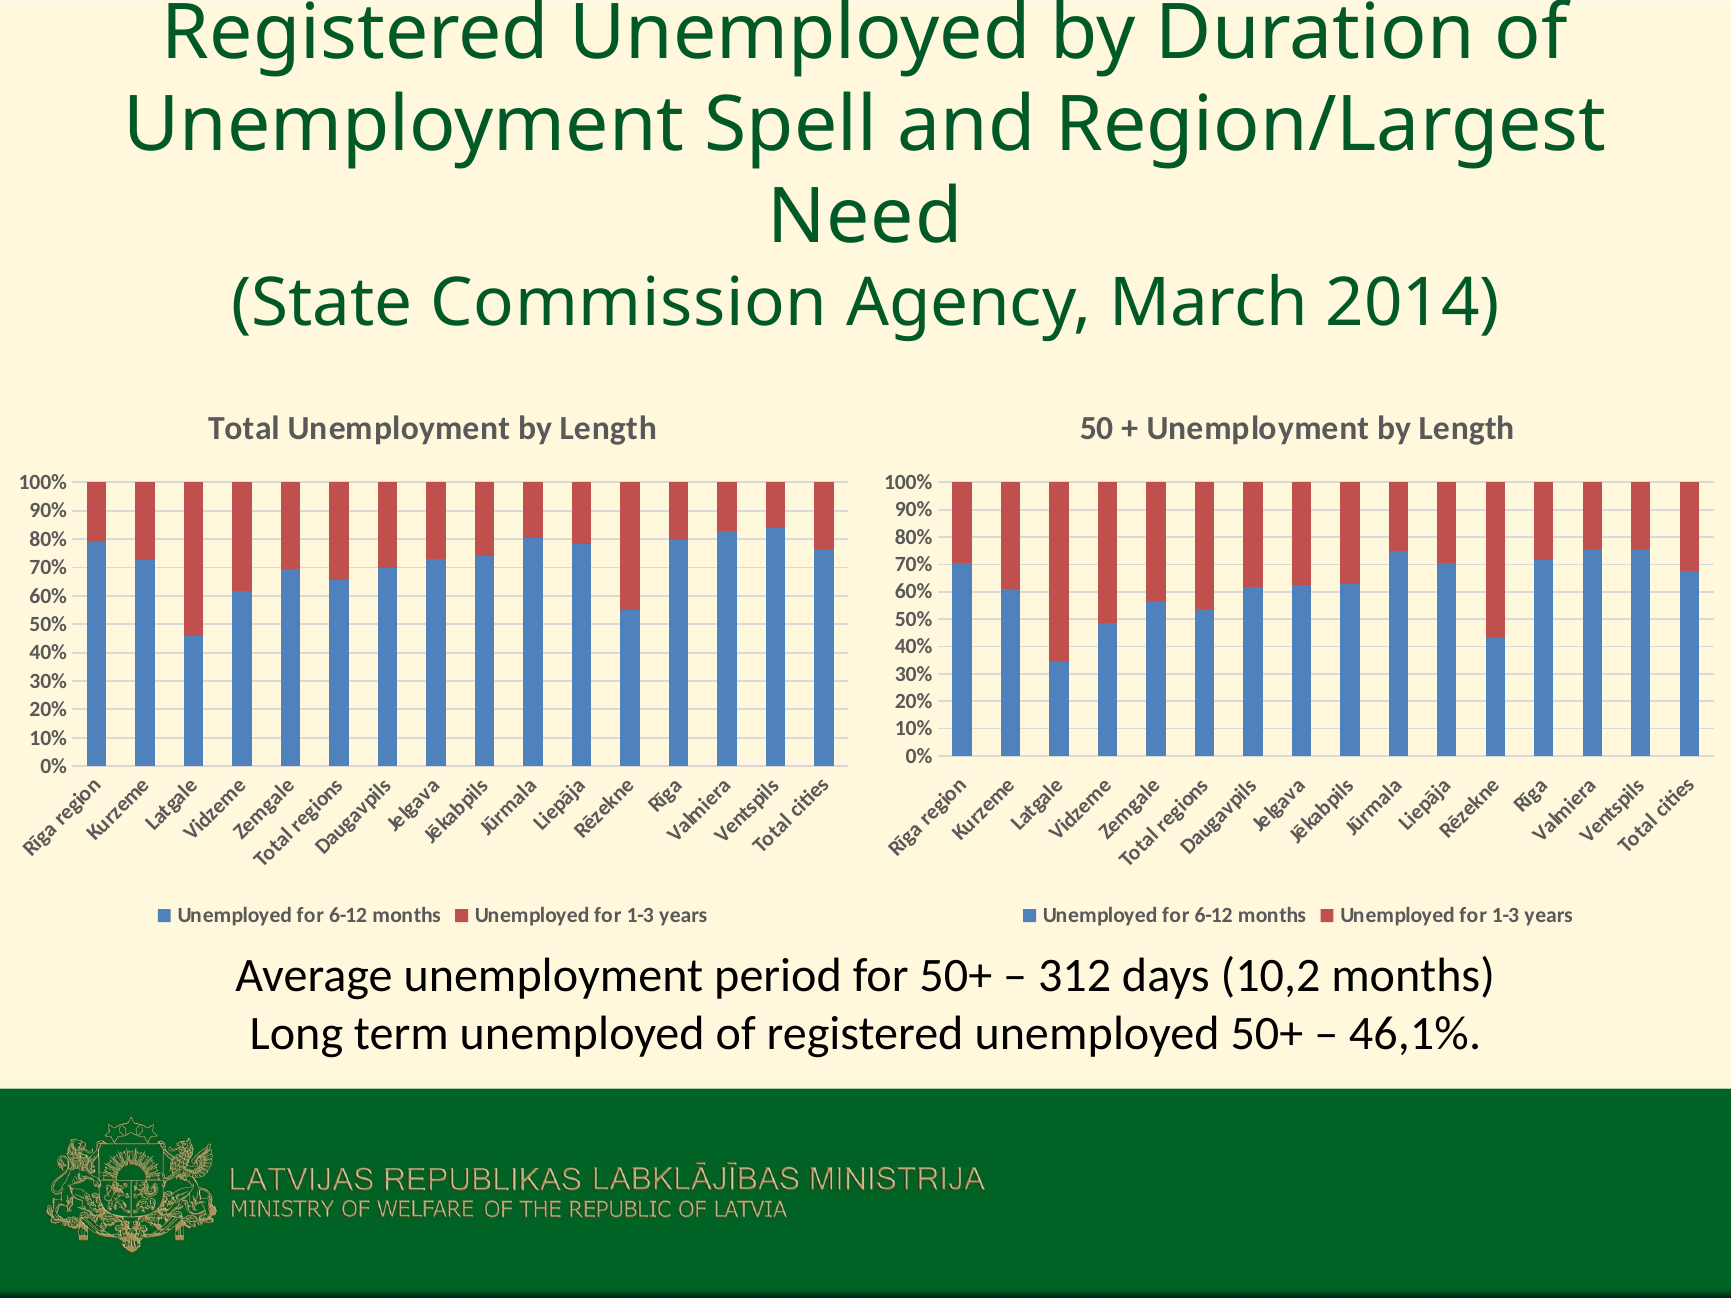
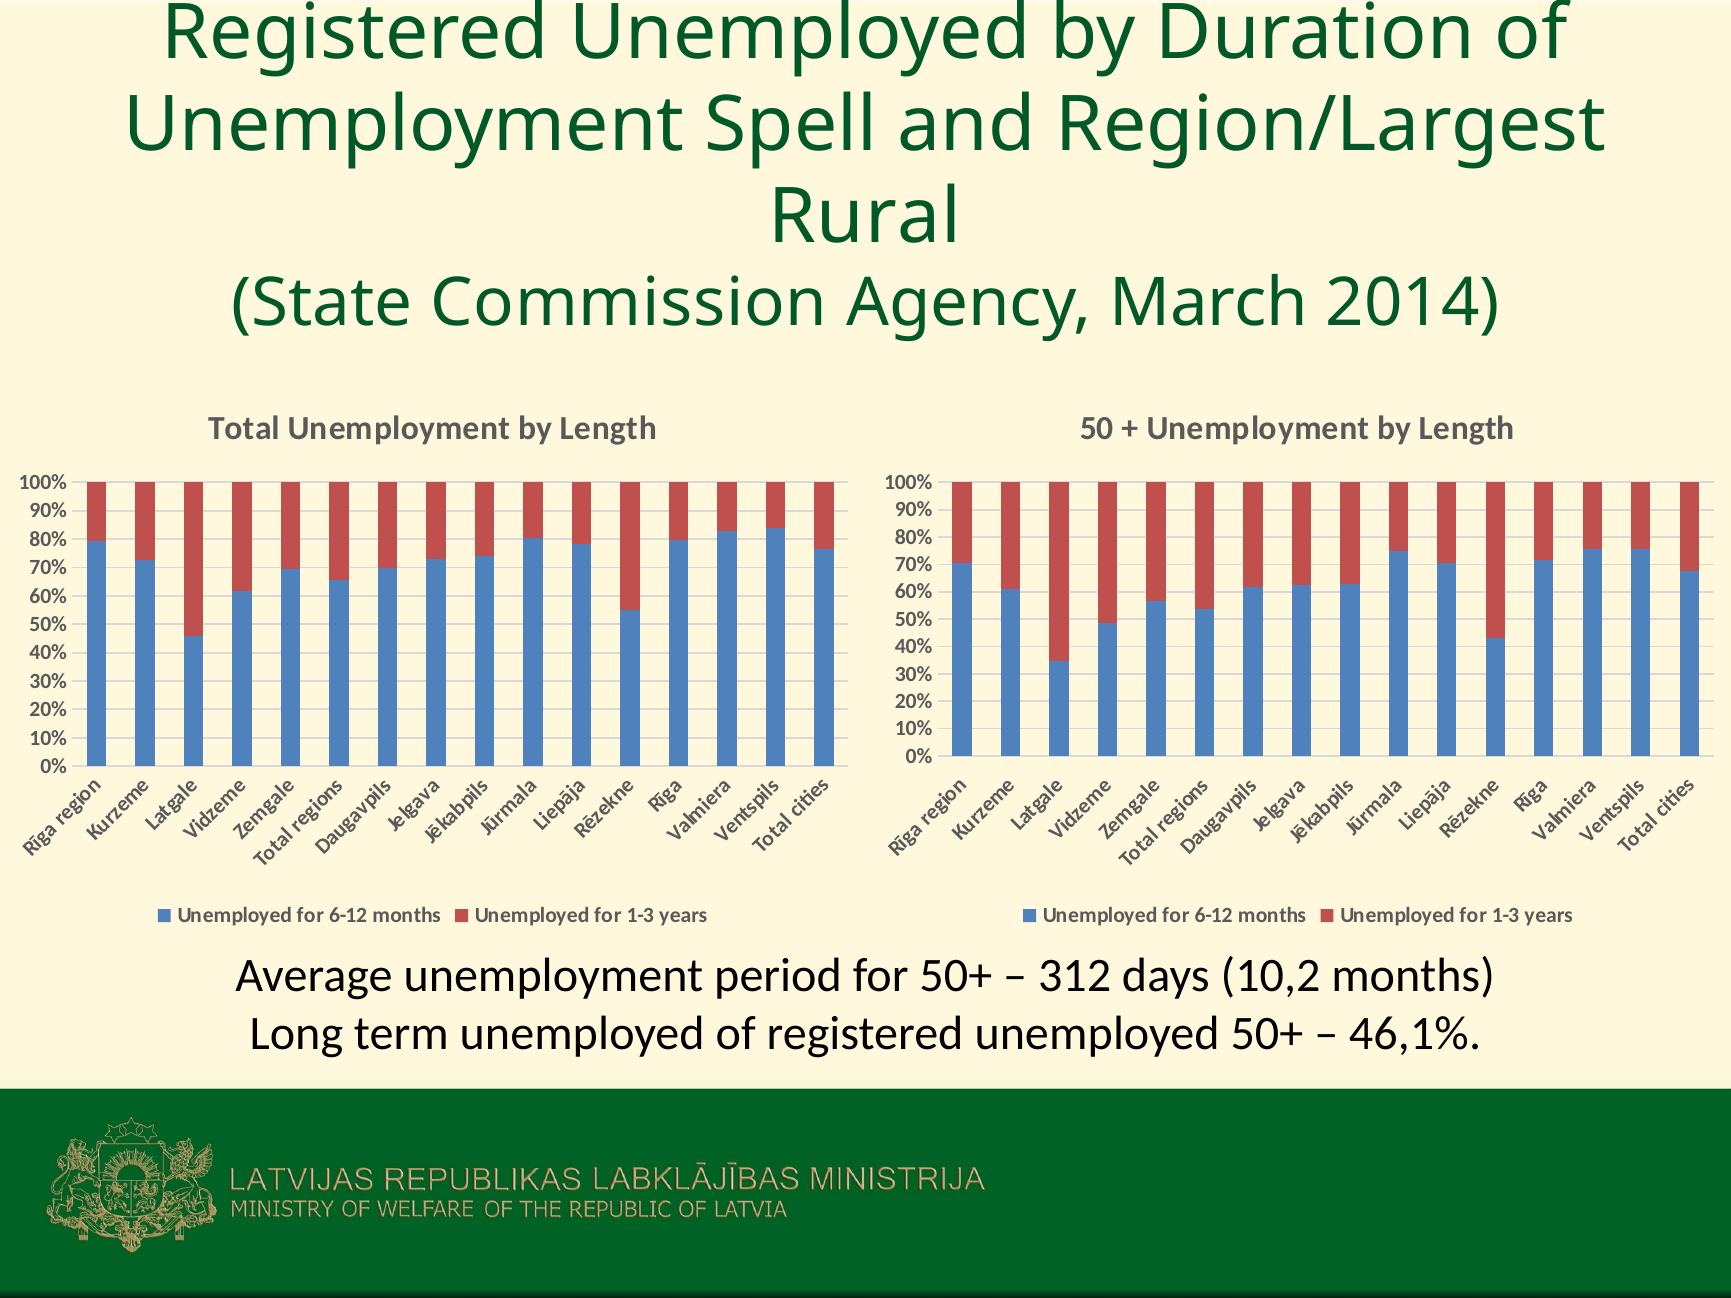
Need: Need -> Rural (865, 217)
